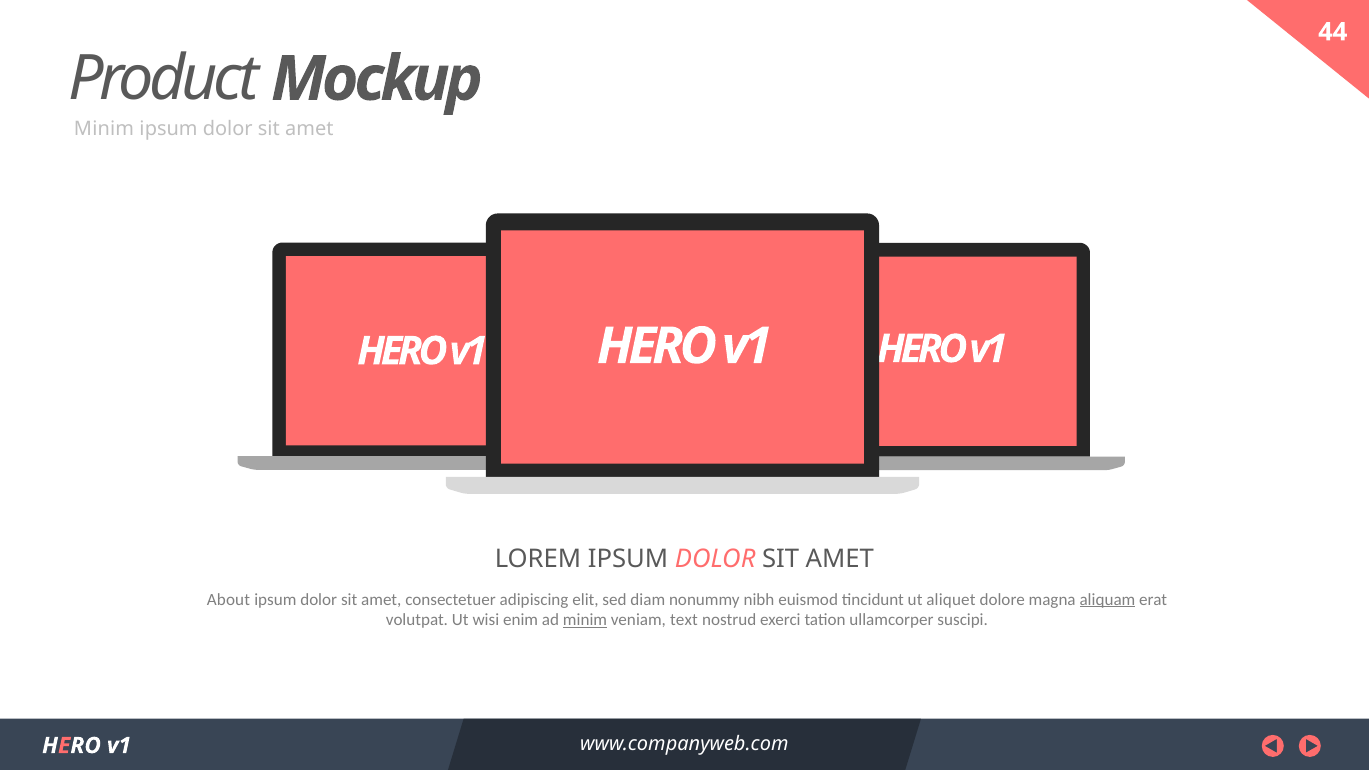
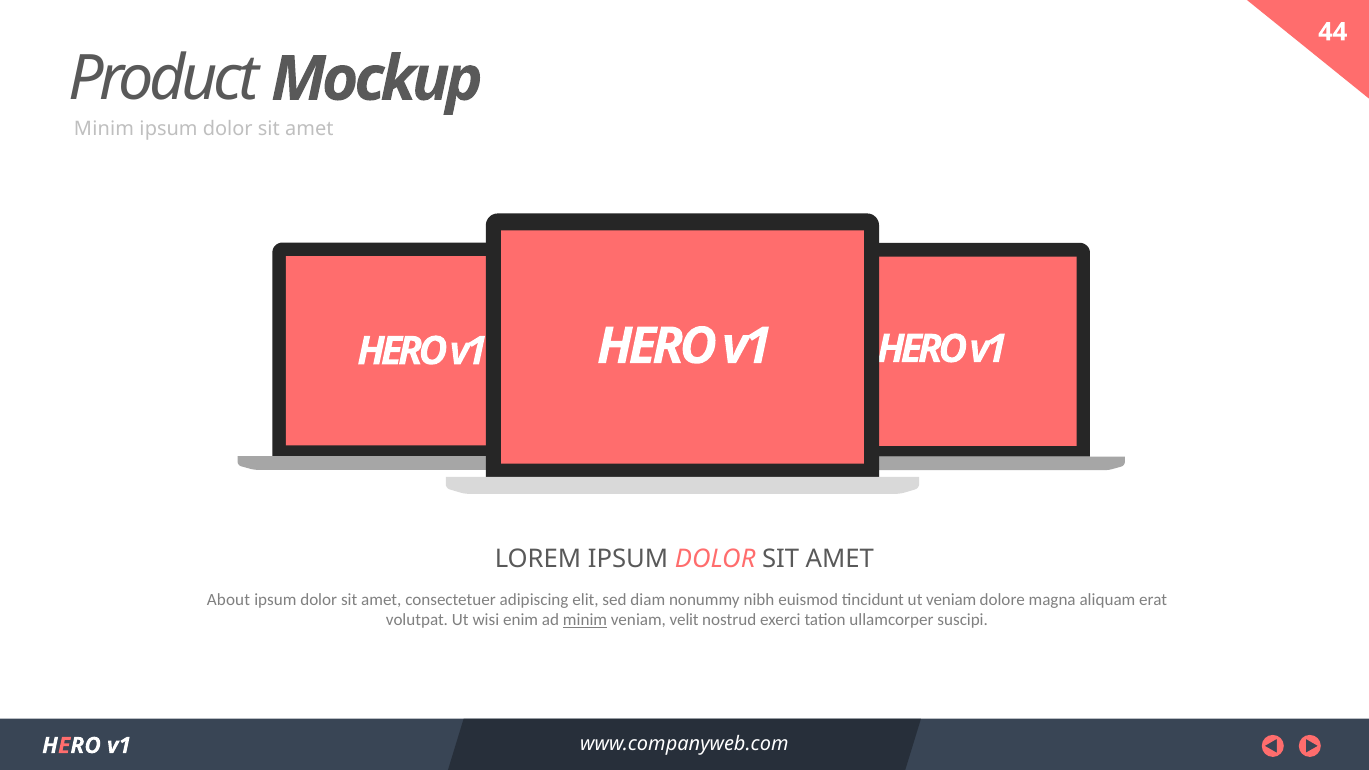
ut aliquet: aliquet -> veniam (951, 600)
aliquam underline: present -> none (1107, 600)
text: text -> velit (684, 620)
